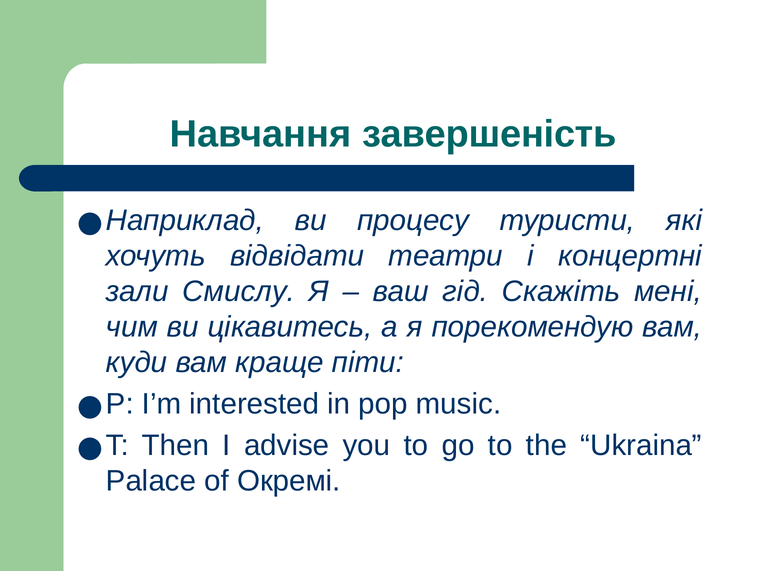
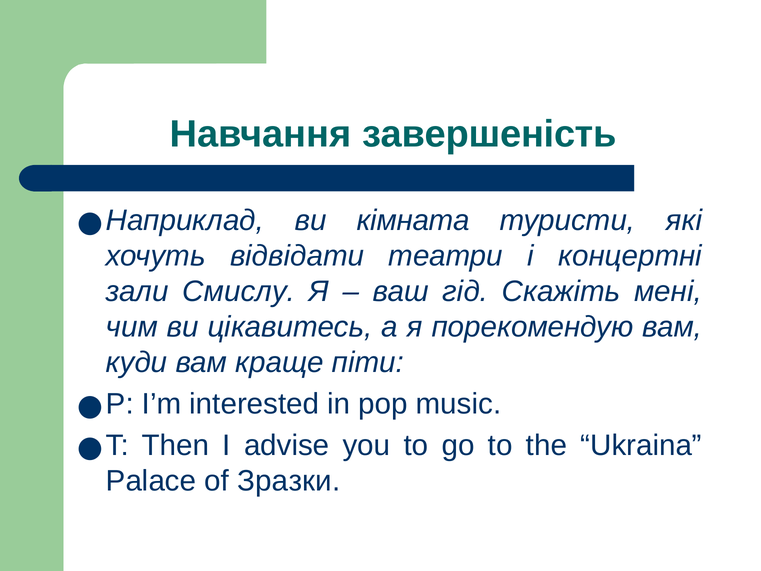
процесу: процесу -> кімната (413, 220)
Окремі: Окремі -> Зразки (289, 481)
